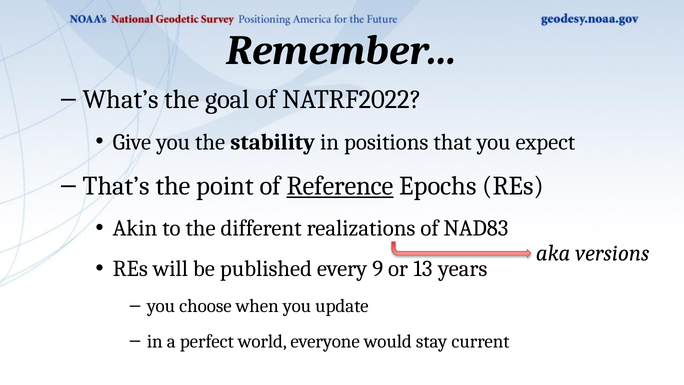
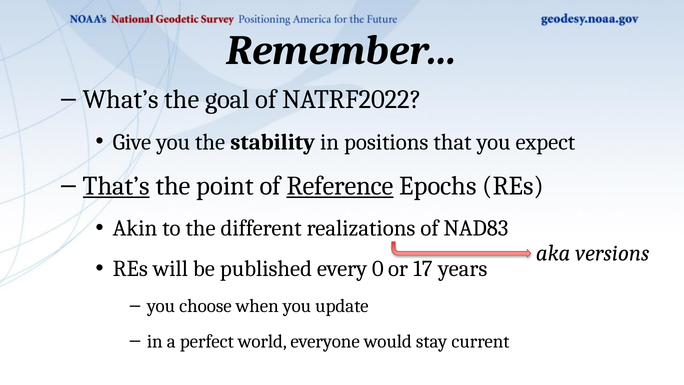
That’s underline: none -> present (116, 186)
9: 9 -> 0 (378, 269)
13: 13 -> 17 (423, 269)
